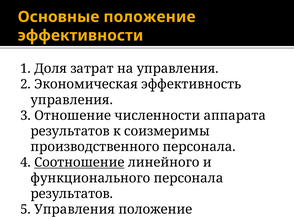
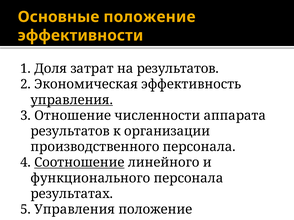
на управления: управления -> результатов (178, 69)
управления underline: none -> present (72, 100)
соизмеримы: соизмеримы -> организации (167, 131)
результатов: результатов -> результатах (72, 194)
